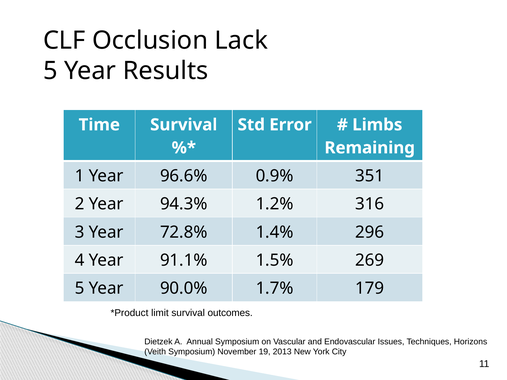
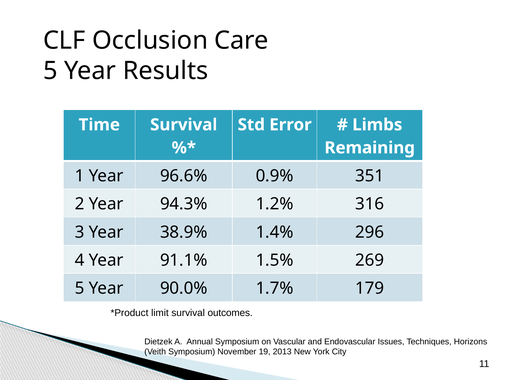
Lack: Lack -> Care (241, 41)
72.8%: 72.8% -> 38.9% (184, 232)
